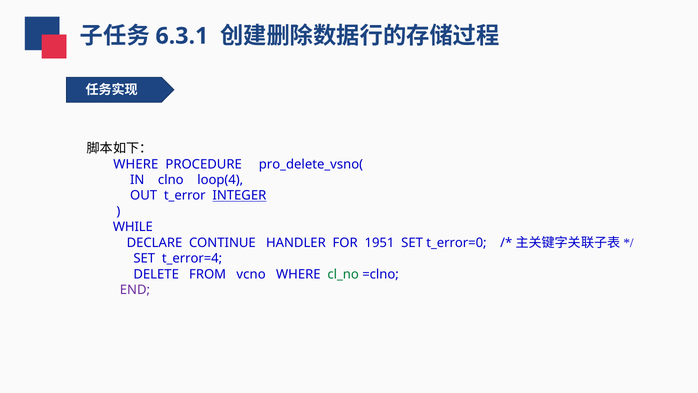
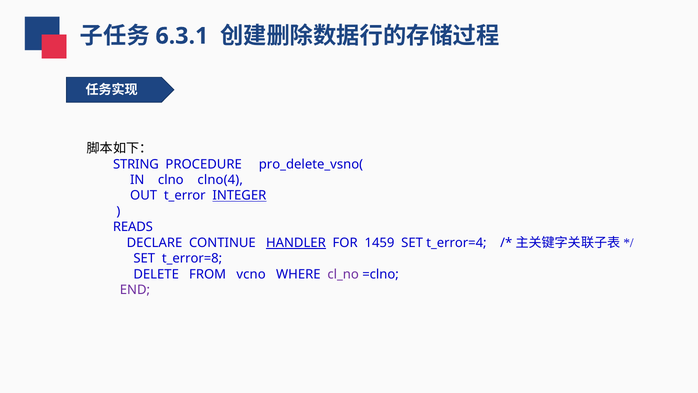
WHERE: WHERE -> STRING (136, 164)
loop(4: loop(4 -> clno(4 (220, 180)
WHILE: WHILE -> READS (133, 227)
HANDLER underline: none -> present (296, 243)
1951: 1951 -> 1459 (379, 243)
t_error=0: t_error=0 -> t_error=4 (456, 243)
t_error=4: t_error=4 -> t_error=8 (192, 258)
cl_no colour: green -> purple (343, 274)
